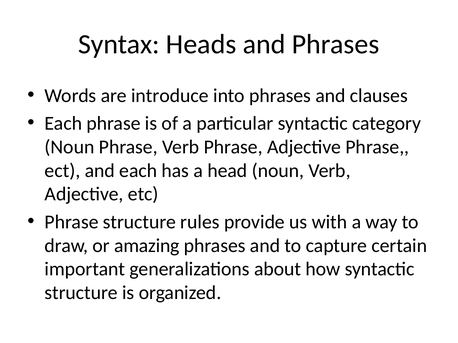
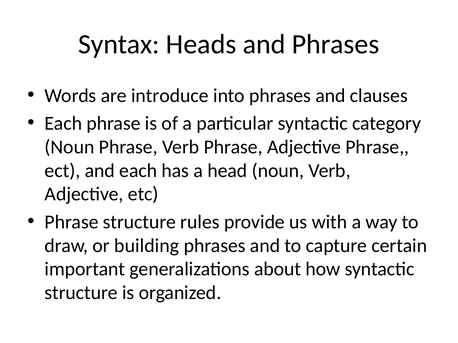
amazing: amazing -> building (147, 246)
